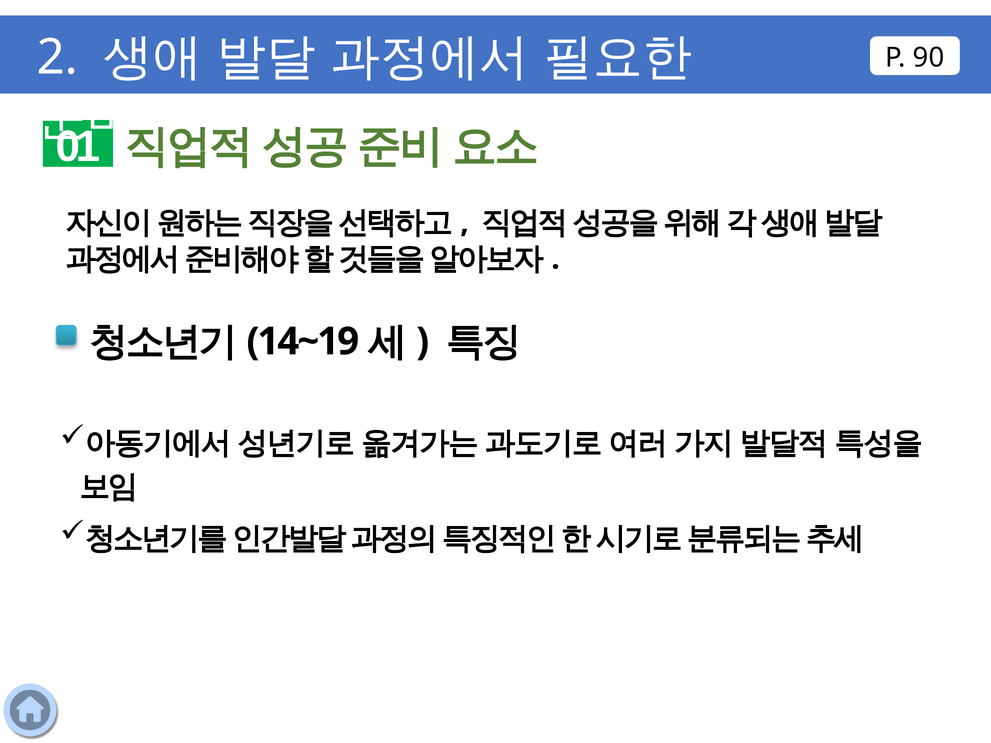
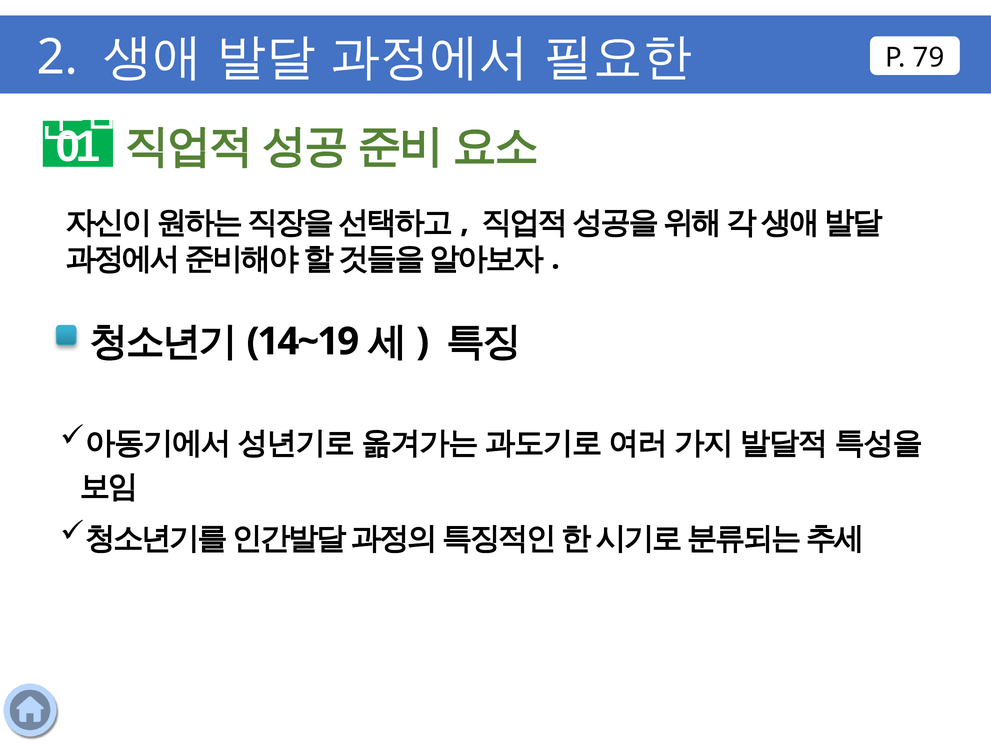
90: 90 -> 79 (929, 58)
